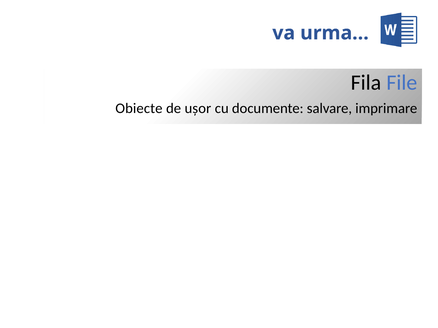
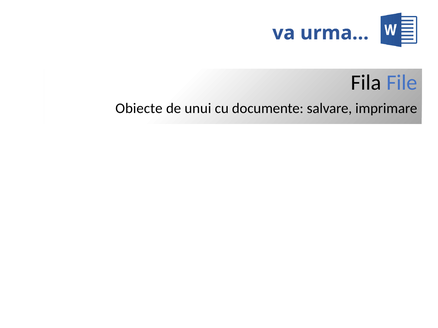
ușor: ușor -> unui (198, 109)
